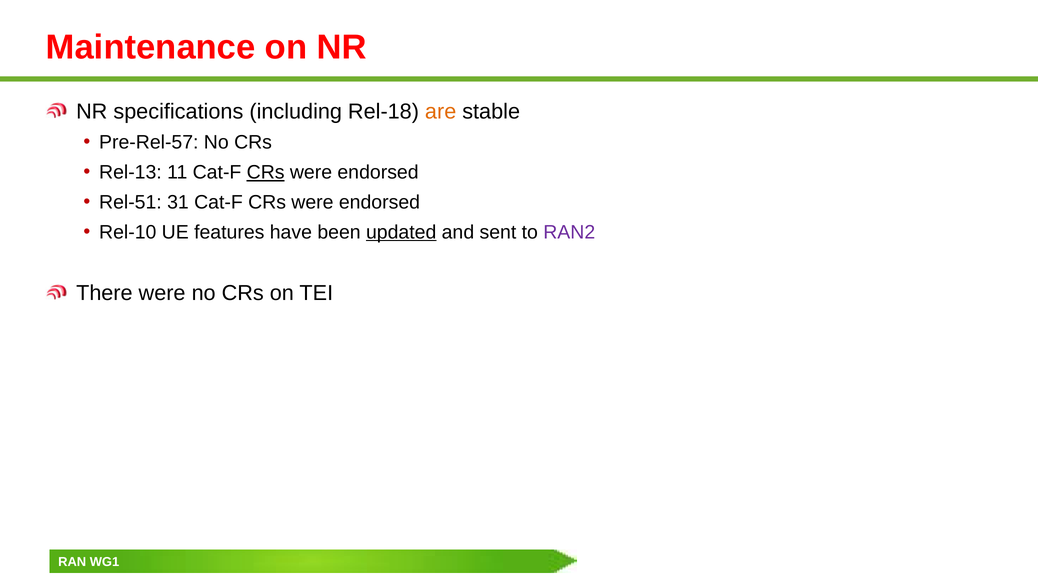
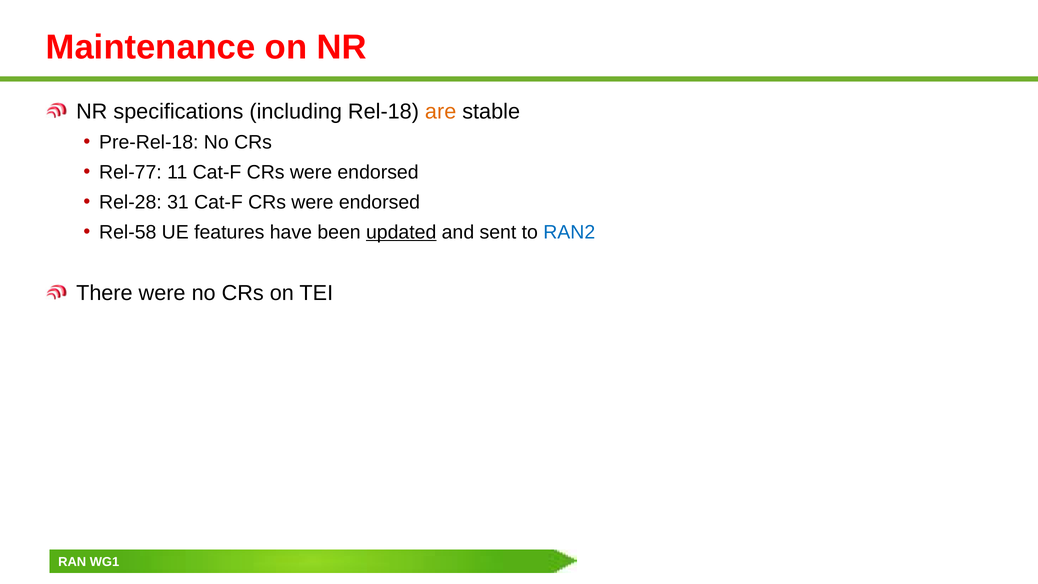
Pre-Rel-57: Pre-Rel-57 -> Pre-Rel-18 (149, 143)
Rel-13: Rel-13 -> Rel-77 (130, 172)
CRs underline: present -> none (266, 172)
Rel-51: Rel-51 -> Rel-28 (130, 202)
Rel-10: Rel-10 -> Rel-58 (128, 232)
RAN2 colour: purple -> blue (569, 232)
